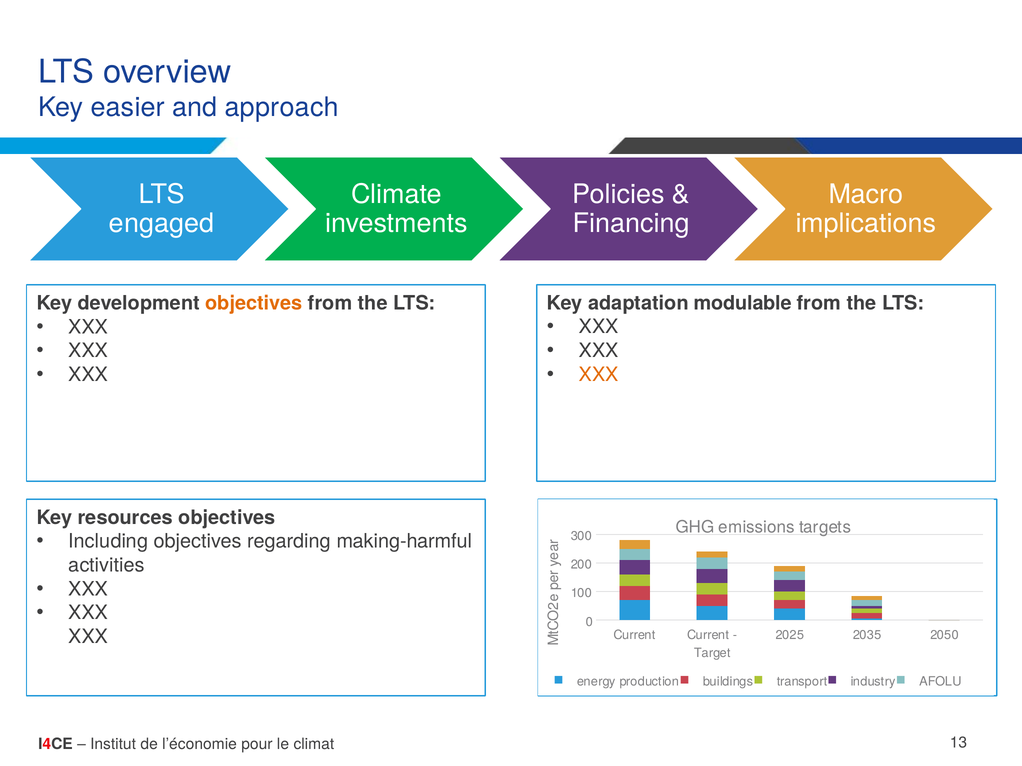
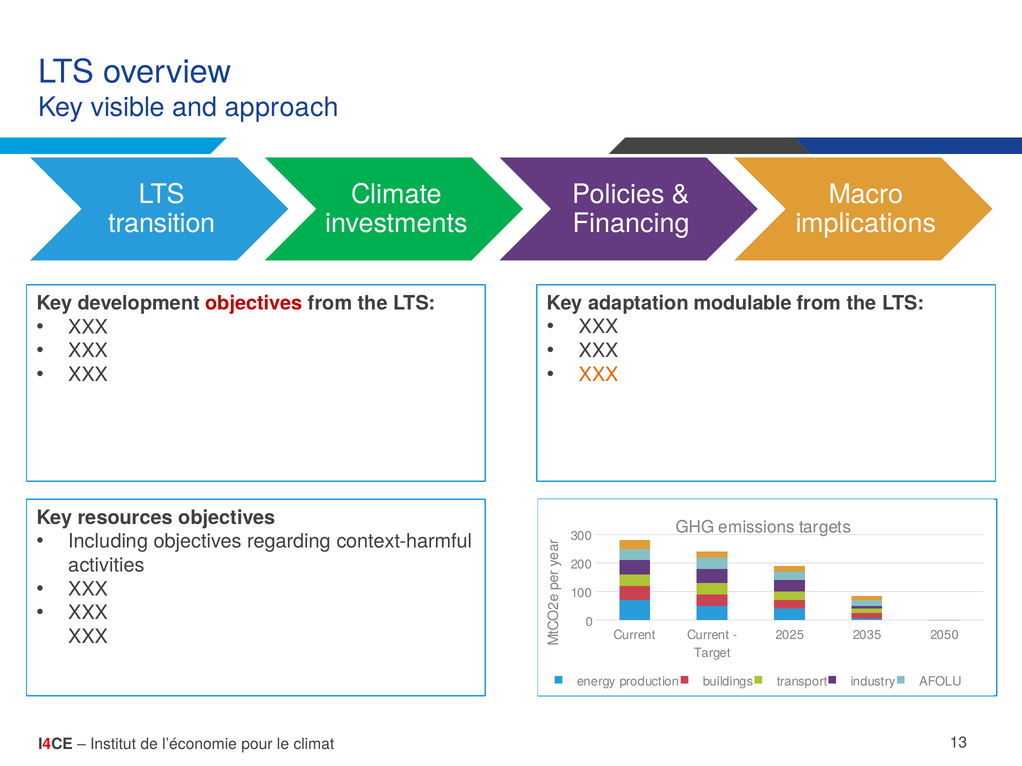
easier: easier -> visible (128, 108)
engaged: engaged -> transition (162, 223)
objectives colour: orange -> red (254, 303)
making-harmful: making-harmful -> context-harmful (404, 542)
